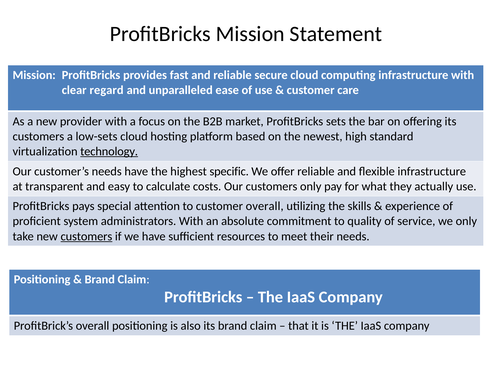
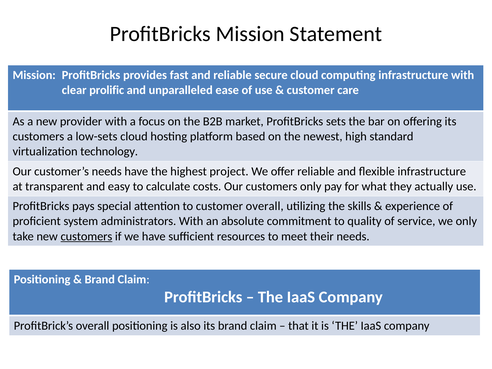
regard: regard -> prolific (107, 90)
technology underline: present -> none (109, 151)
specific: specific -> project (229, 171)
